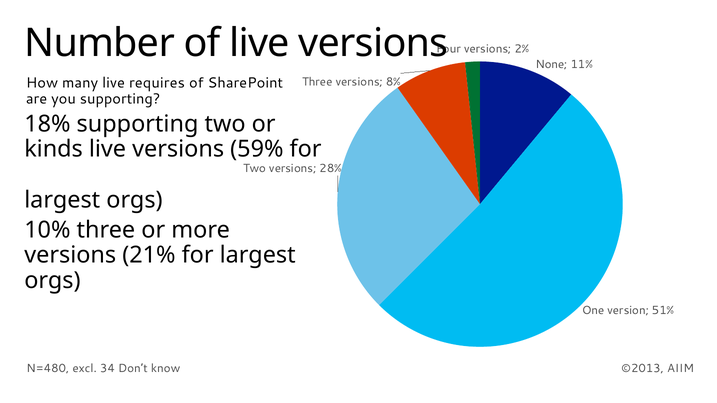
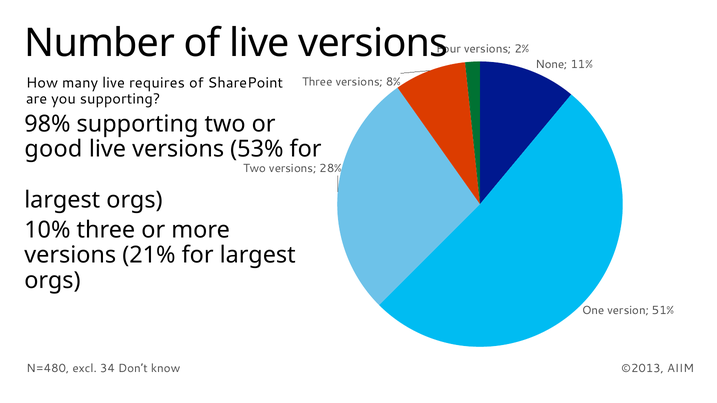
18%: 18% -> 98% (47, 124)
kinds: kinds -> good (53, 149)
59%: 59% -> 53% (257, 149)
